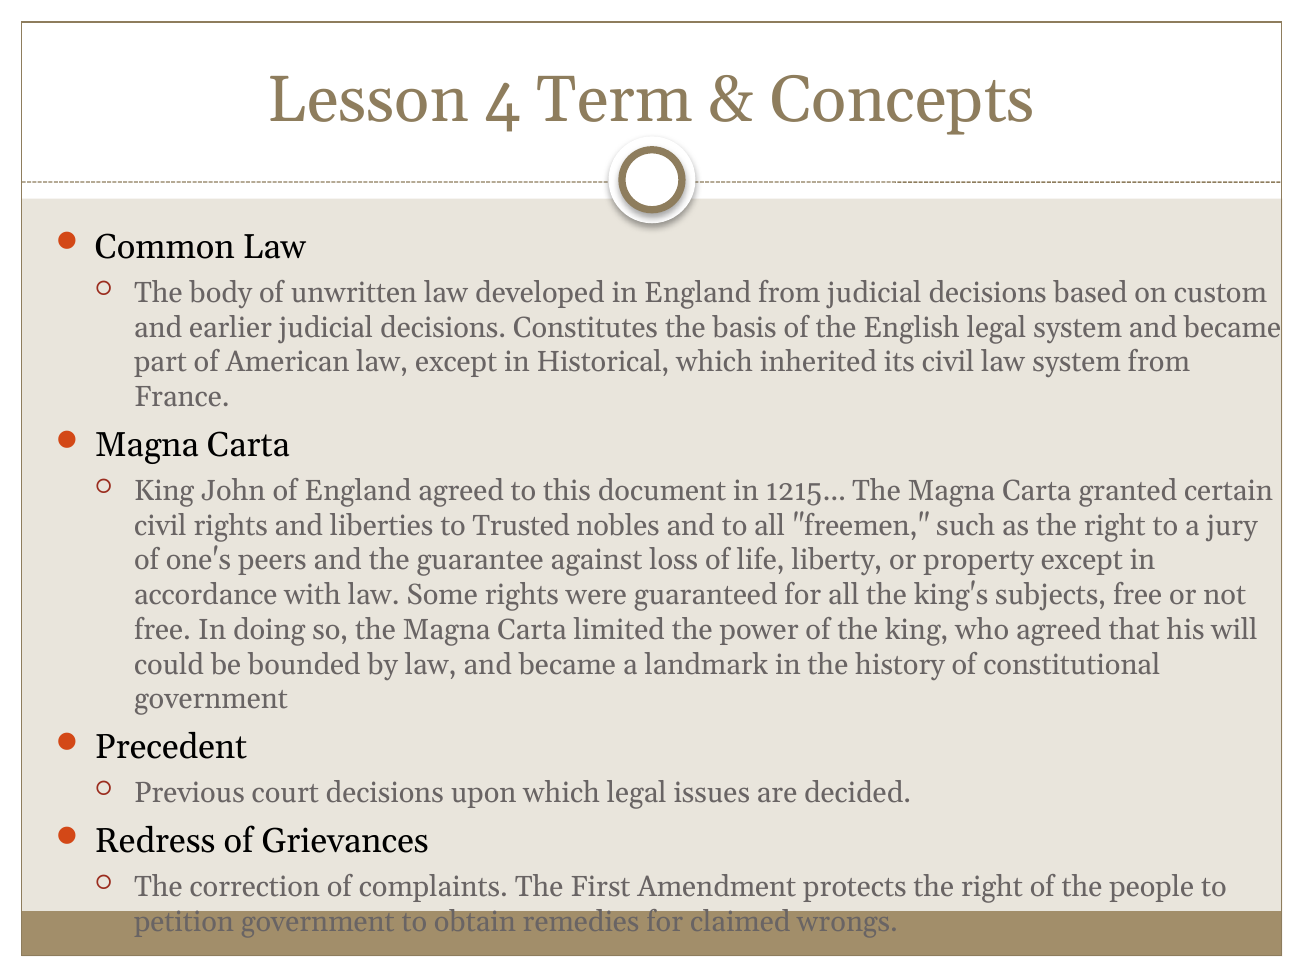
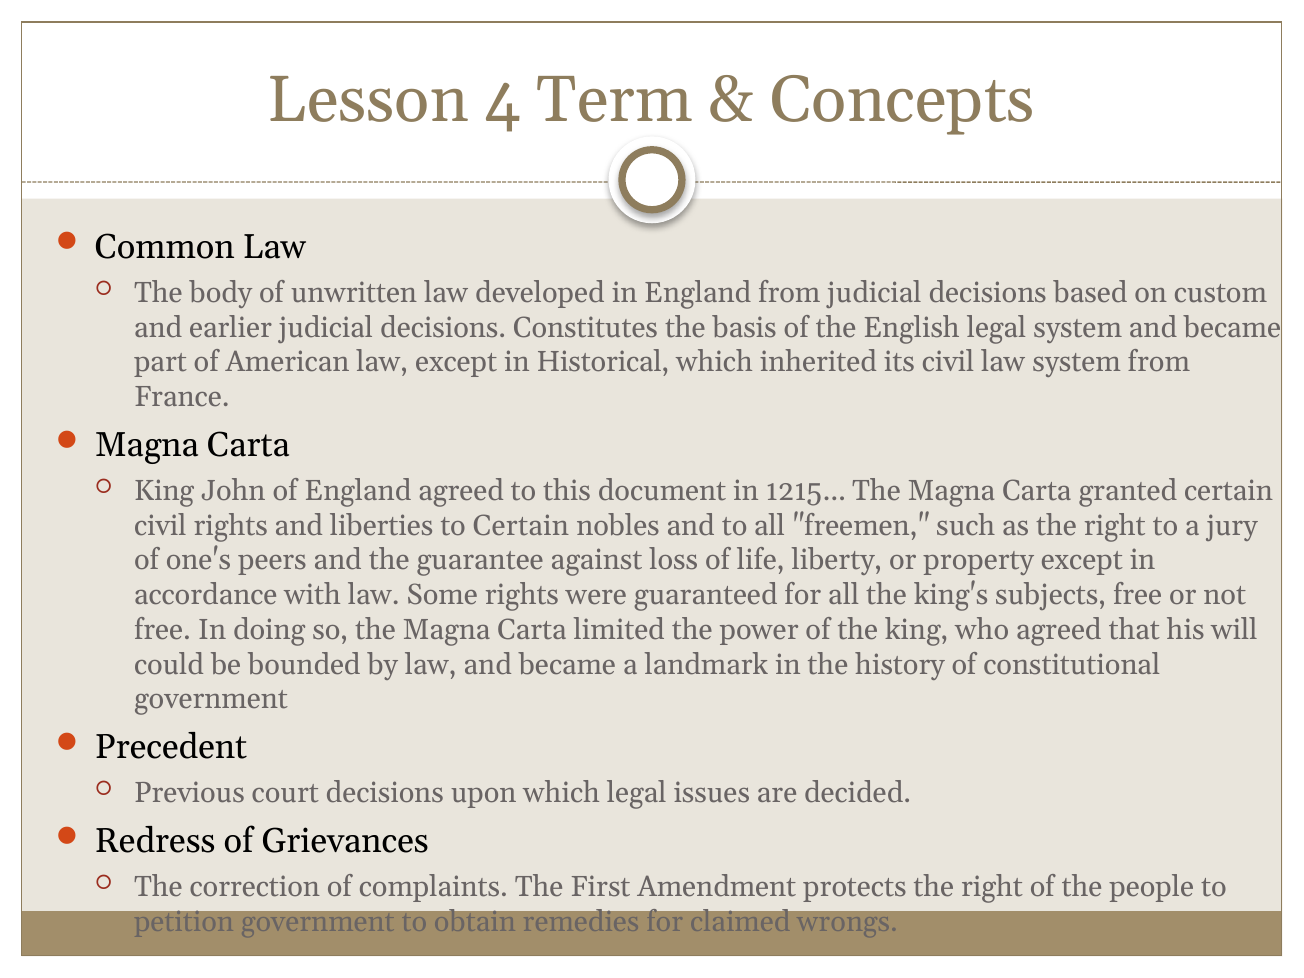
to Trusted: Trusted -> Certain (521, 526)
